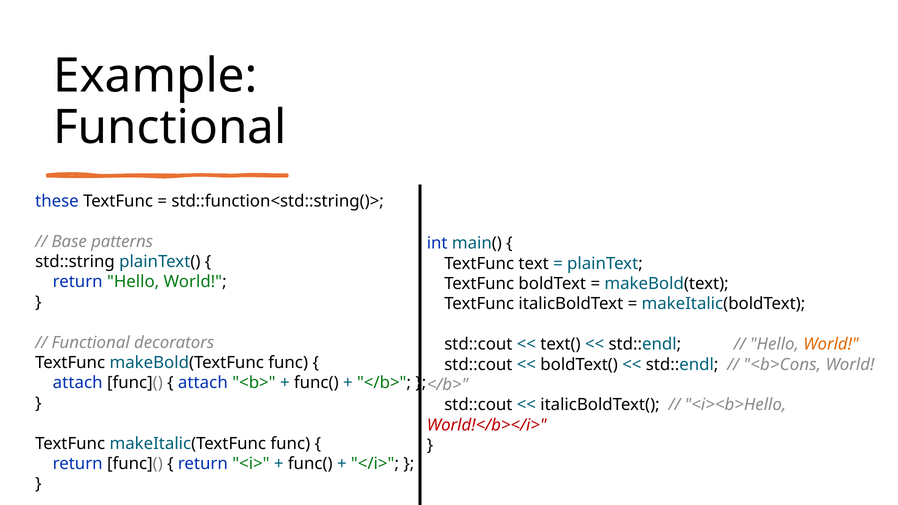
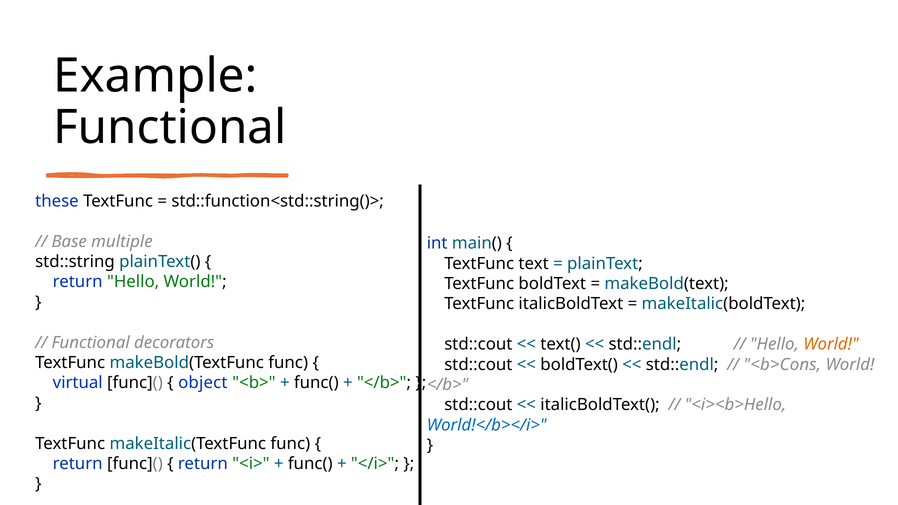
patterns: patterns -> multiple (122, 242)
attach: attach -> virtual (78, 383)
attach: attach -> object (203, 383)
World!</b></i> colour: red -> blue (487, 425)
